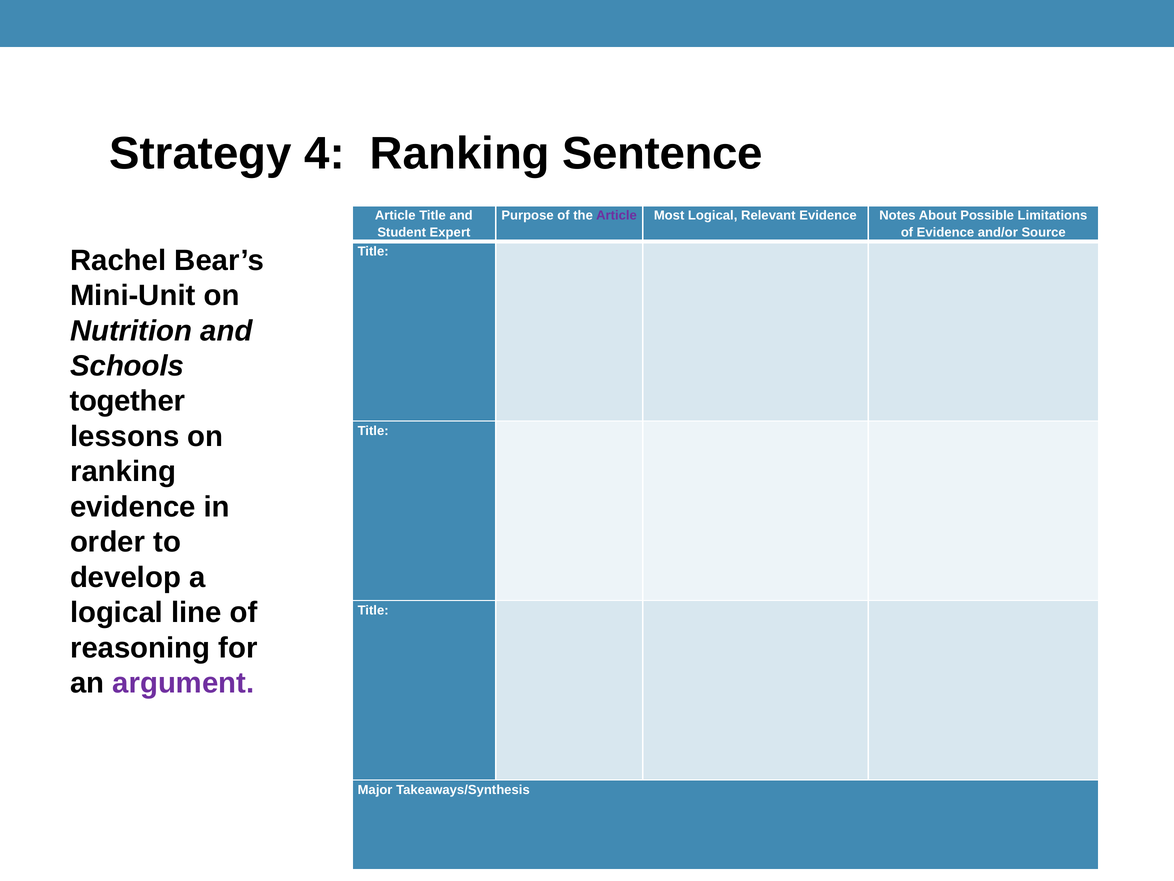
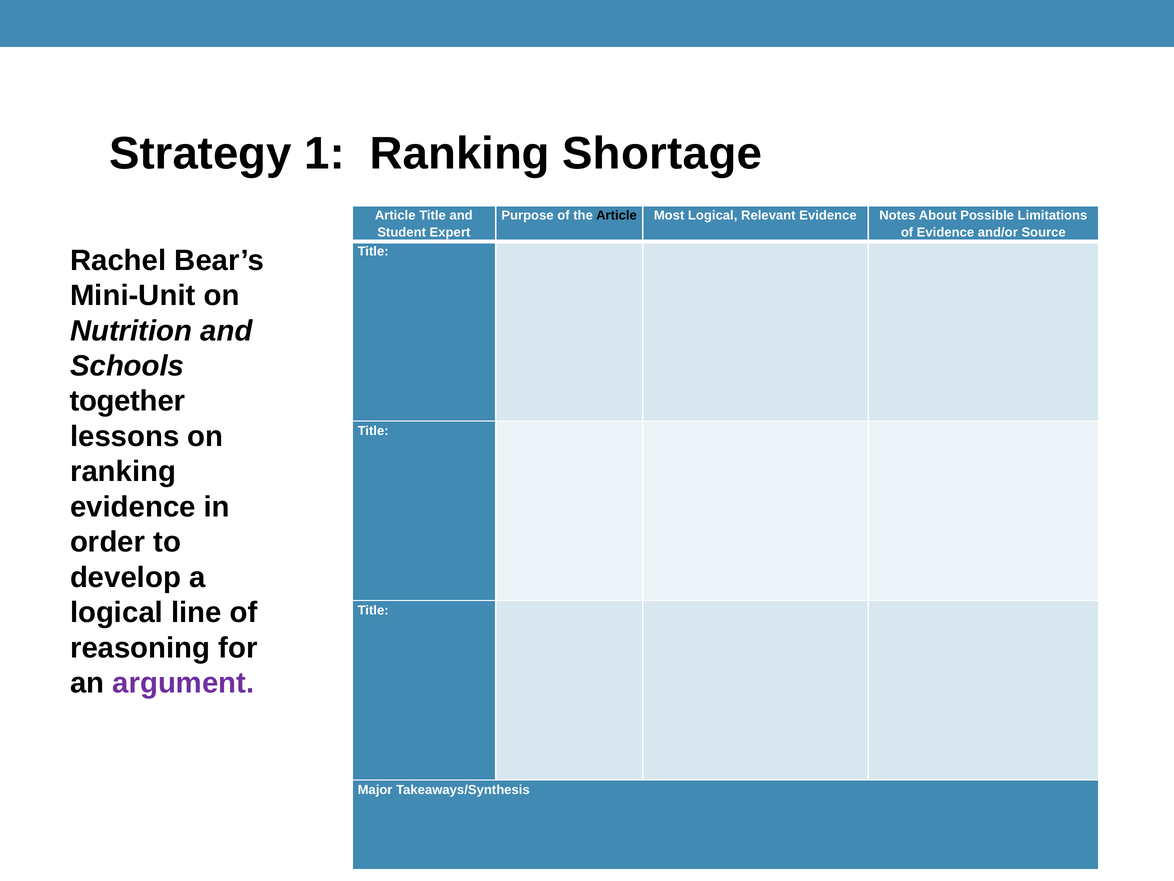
4: 4 -> 1 (325, 154)
Sentence: Sentence -> Shortage (662, 154)
Article colour: purple -> black (616, 215)
